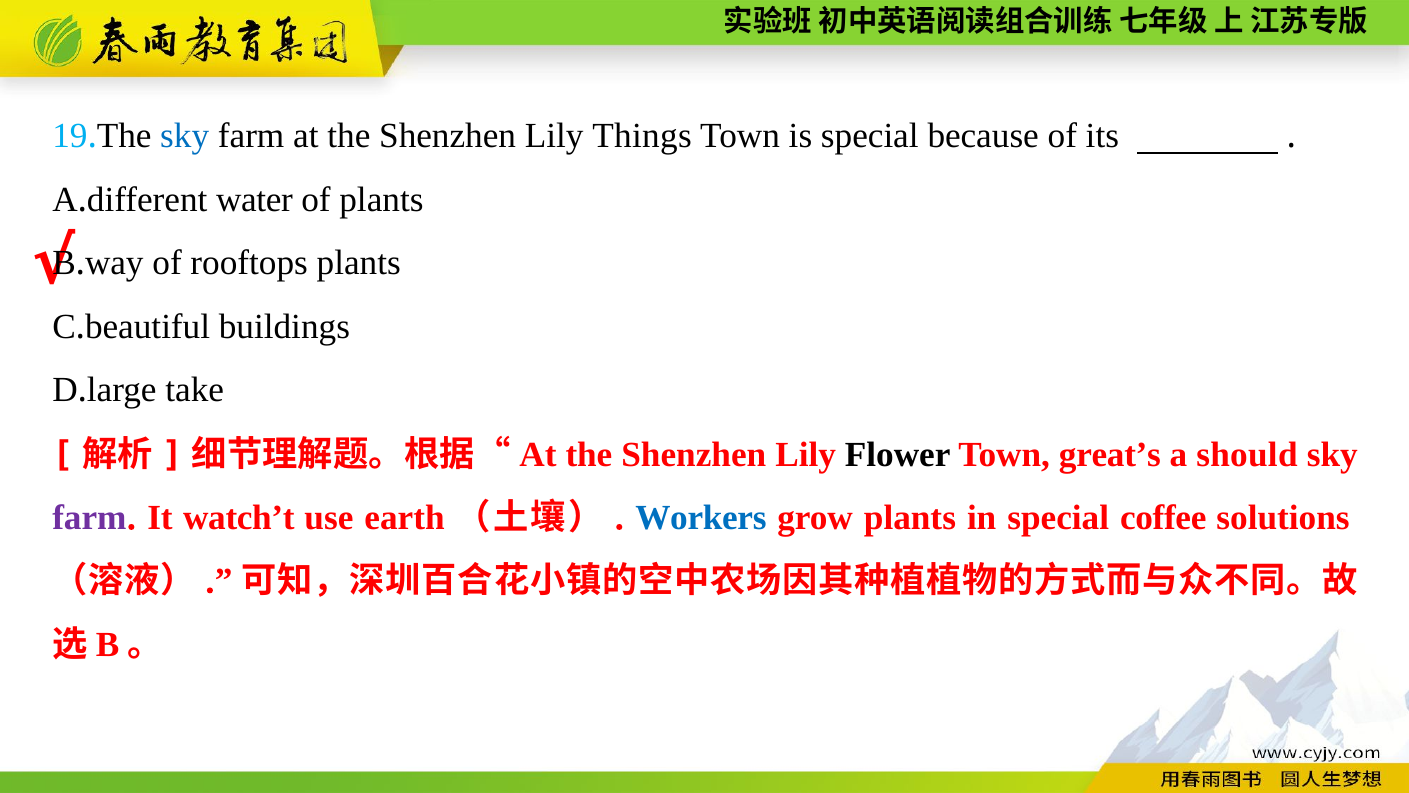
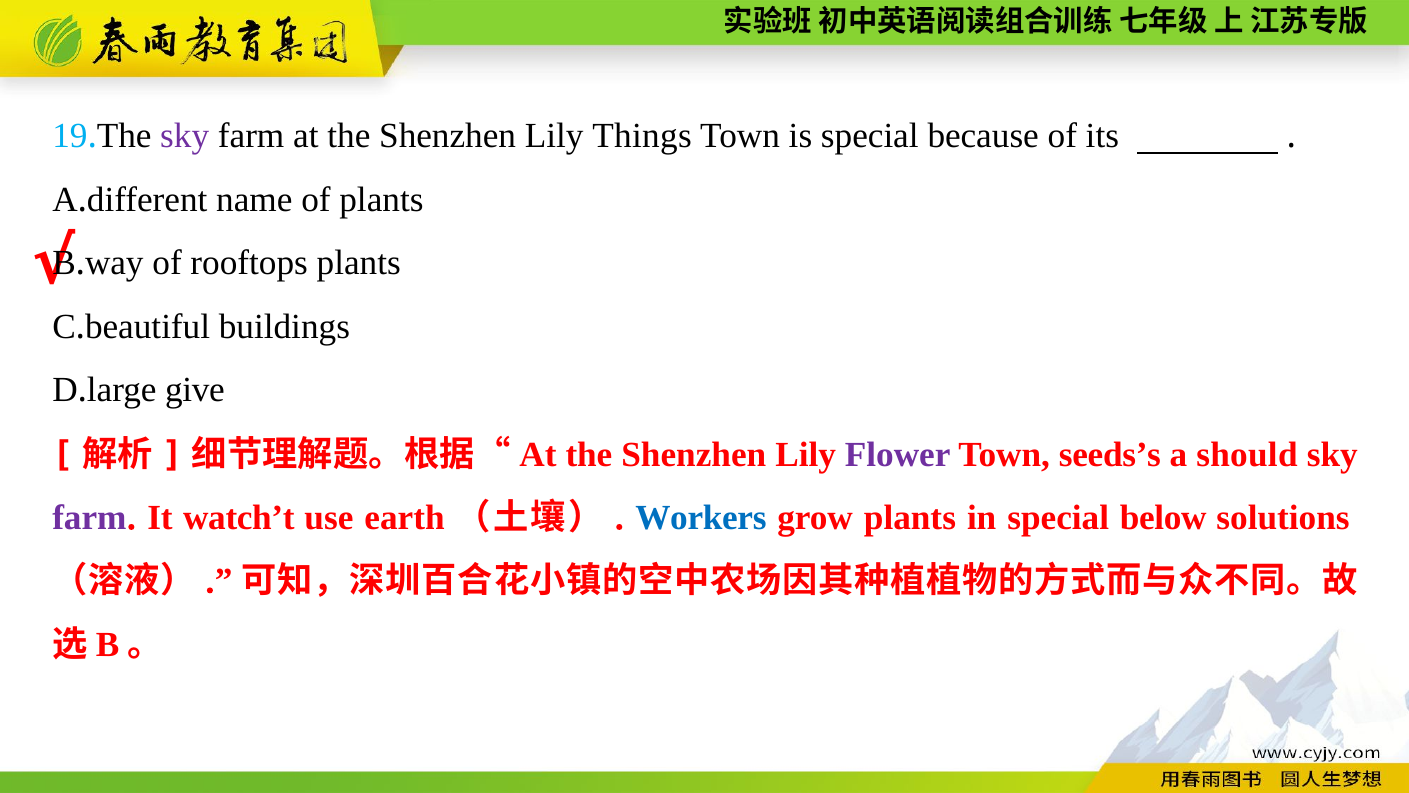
sky colour: blue -> purple (185, 136)
water: water -> name (254, 200)
take: take -> give (195, 390)
Flower colour: black -> purple (898, 454)
great’s: great’s -> seeds’s (1110, 454)
coffee: coffee -> below (1163, 518)
